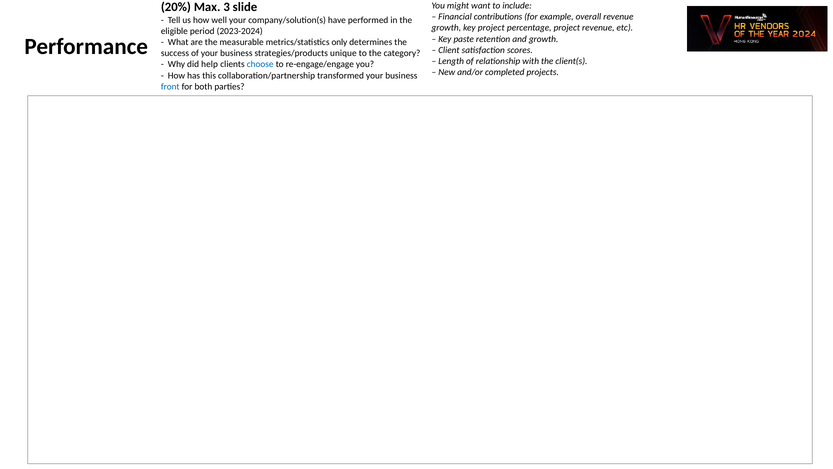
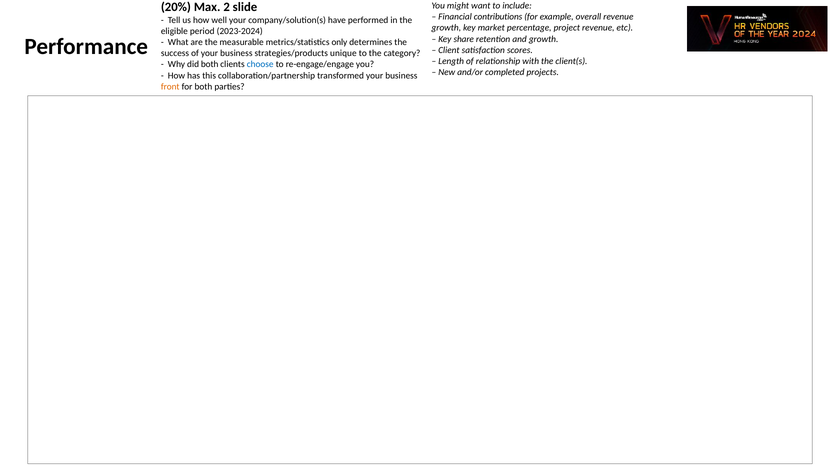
3: 3 -> 2 (227, 7)
key project: project -> market (491, 28)
paste: paste -> share (464, 39)
did help: help -> both (210, 64)
front colour: blue -> orange (170, 87)
